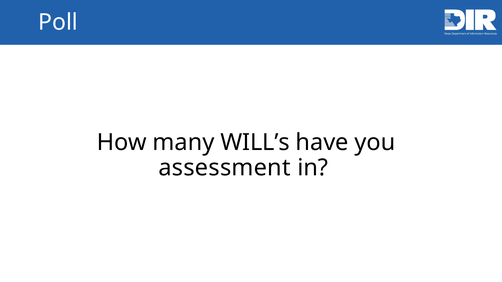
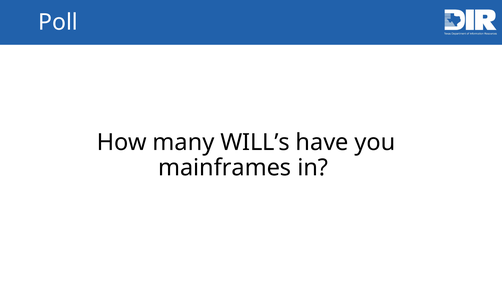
assessment: assessment -> mainframes (225, 168)
